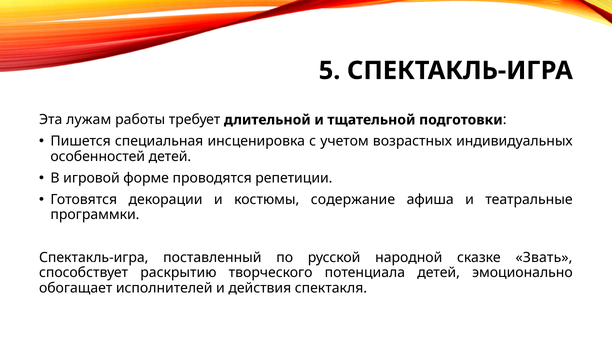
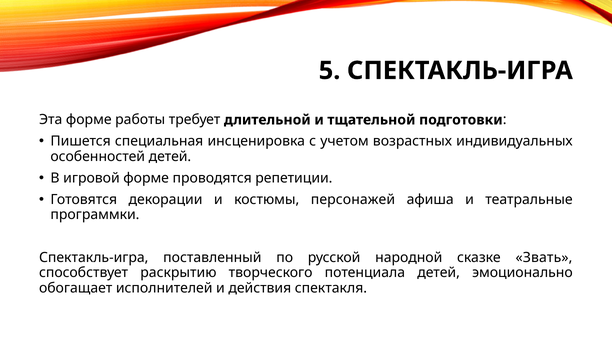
Эта лужам: лужам -> форме (89, 120)
содержание: содержание -> персонажей (353, 200)
